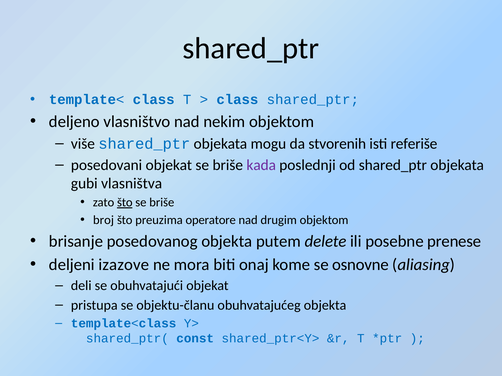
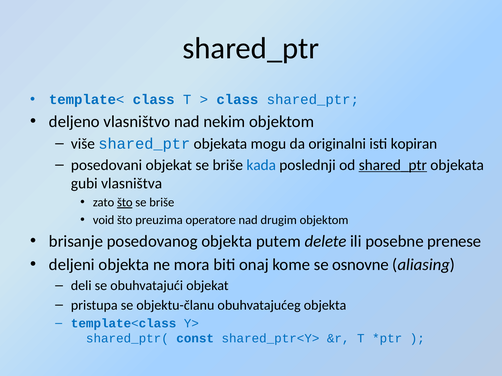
stvorenih: stvorenih -> originalni (337, 144)
referiše: referiše -> kopiran (414, 144)
kada colour: purple -> blue (261, 165)
shared_ptr underline: none -> present (393, 165)
broj: broj -> void (104, 220)
deljeni izazove: izazove -> objekta (124, 265)
